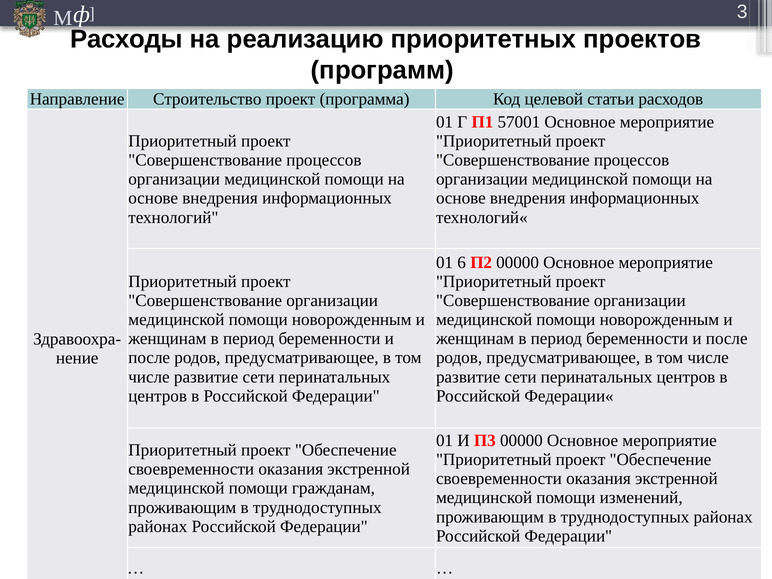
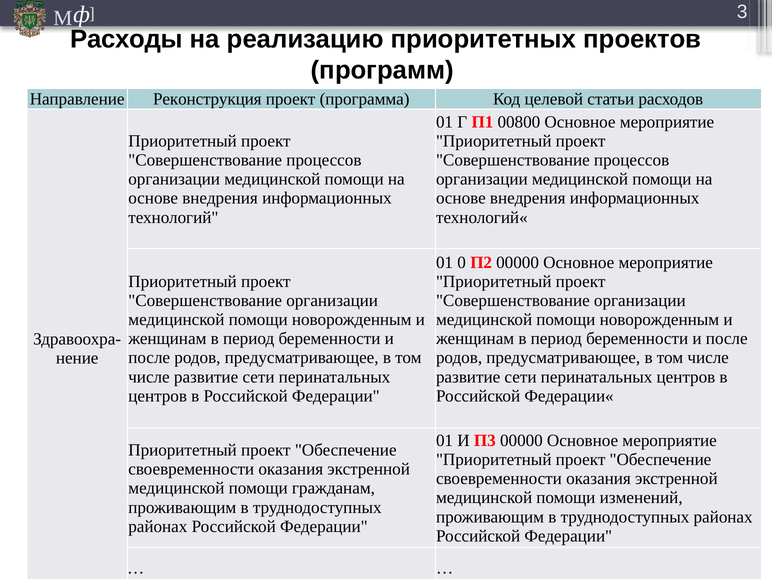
Строительство: Строительство -> Реконструкция (207, 99)
57001: 57001 -> 00800 (519, 122)
6: 6 -> 0 (462, 263)
